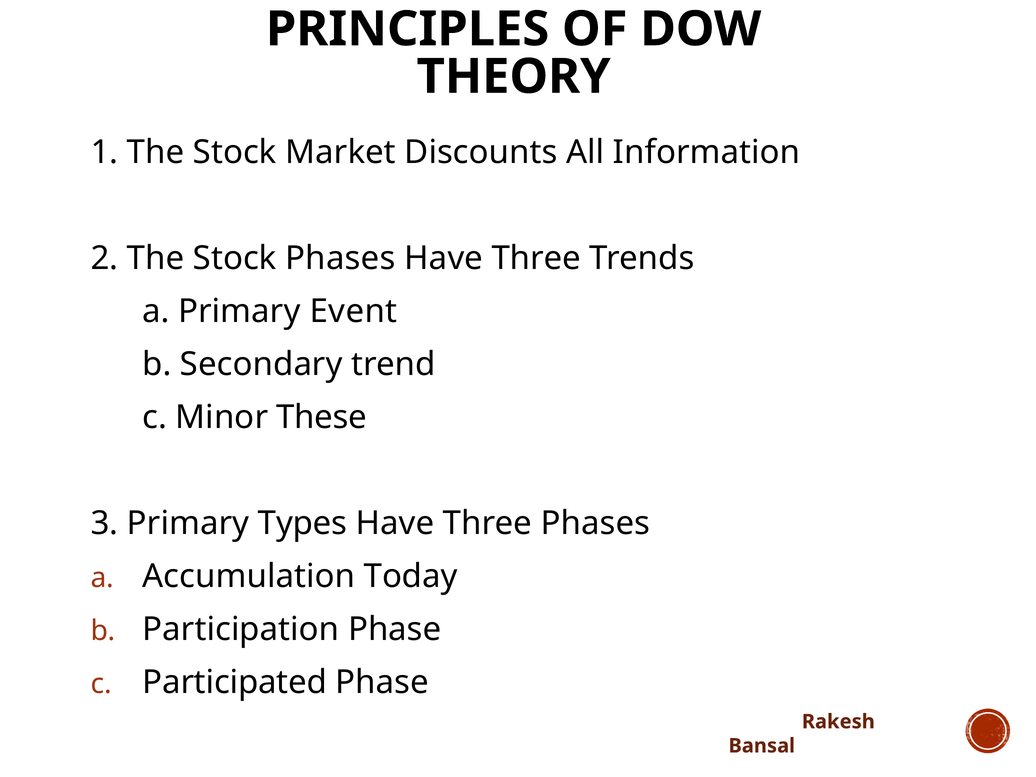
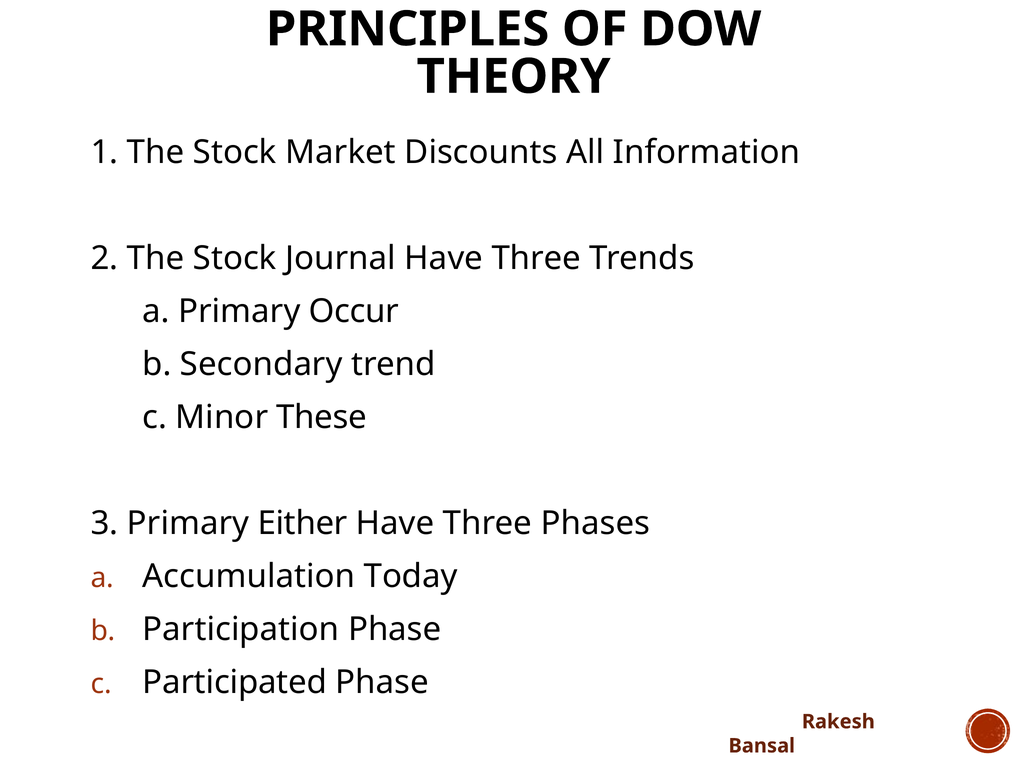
Stock Phases: Phases -> Journal (341, 258)
Event: Event -> Occur (354, 311)
Types: Types -> Either (303, 523)
